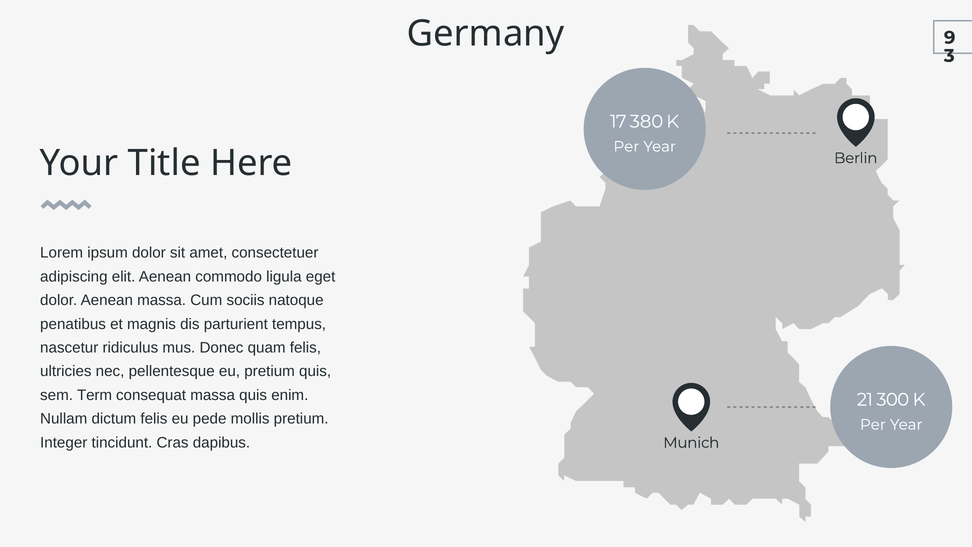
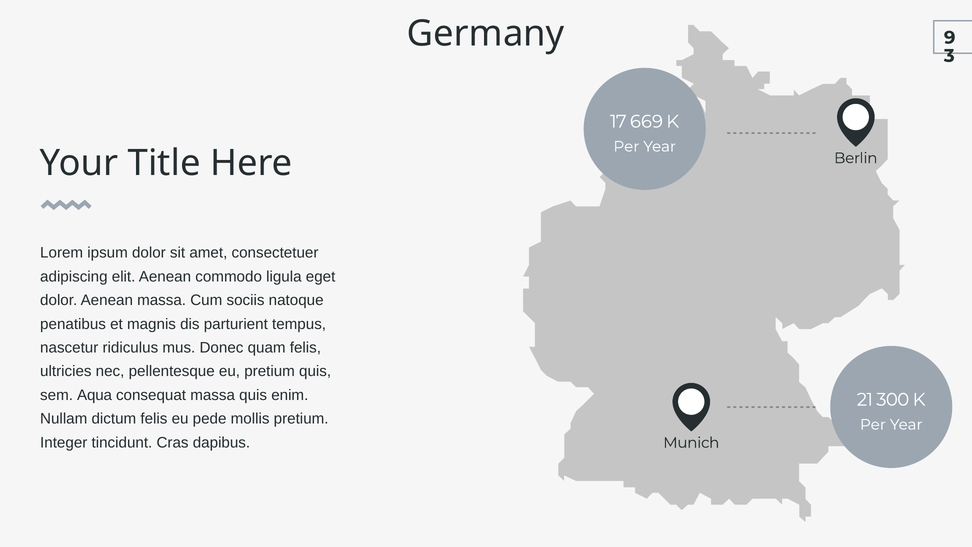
380: 380 -> 669 (646, 122)
Term: Term -> Aqua (95, 395)
